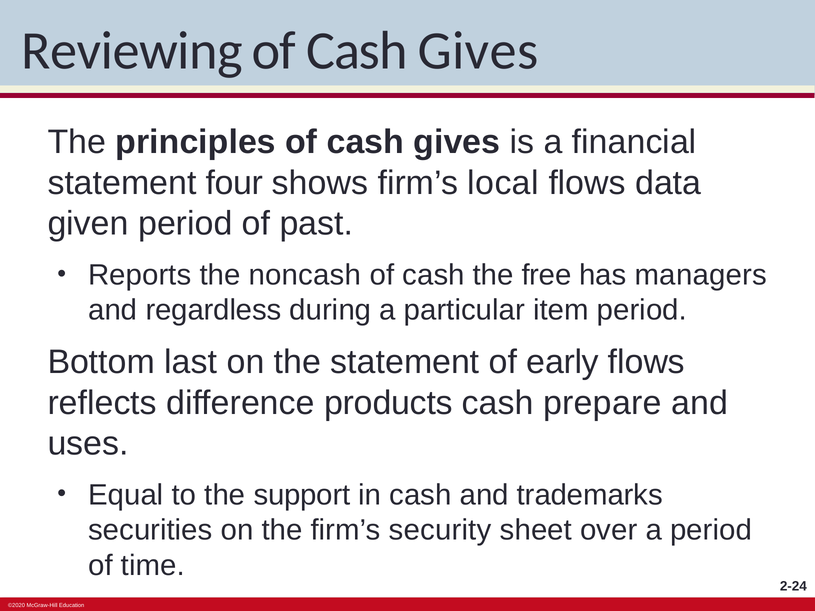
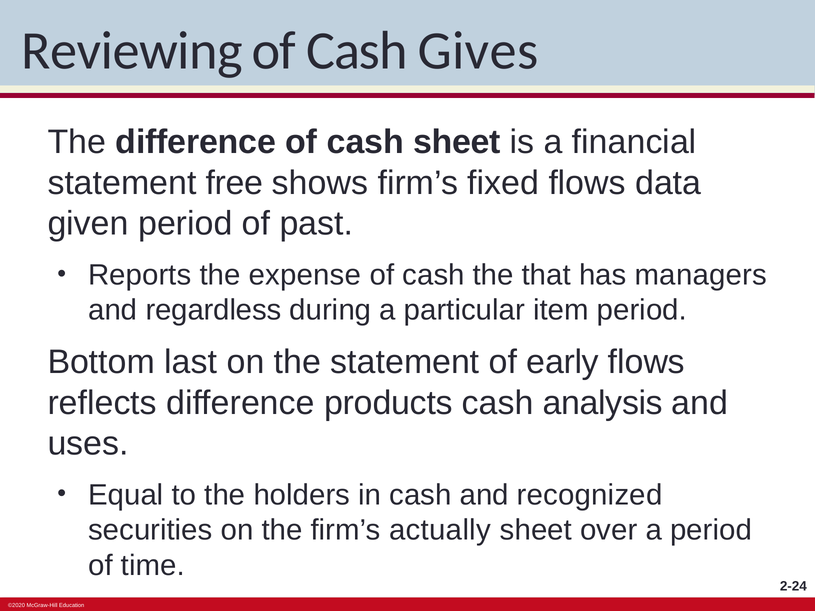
The principles: principles -> difference (196, 142)
gives: gives -> sheet (457, 142)
four: four -> free (234, 183)
local: local -> fixed (503, 183)
noncash: noncash -> expense (305, 275)
free: free -> that (546, 275)
prepare: prepare -> analysis (603, 403)
support: support -> holders (302, 495)
trademarks: trademarks -> recognized (590, 495)
security: security -> actually (440, 530)
